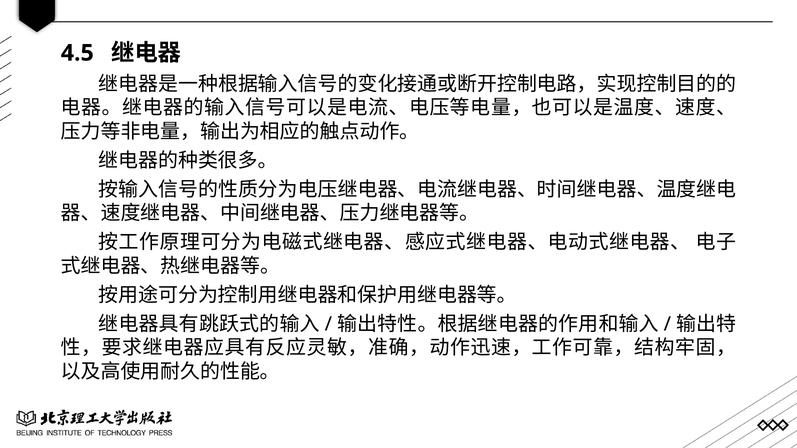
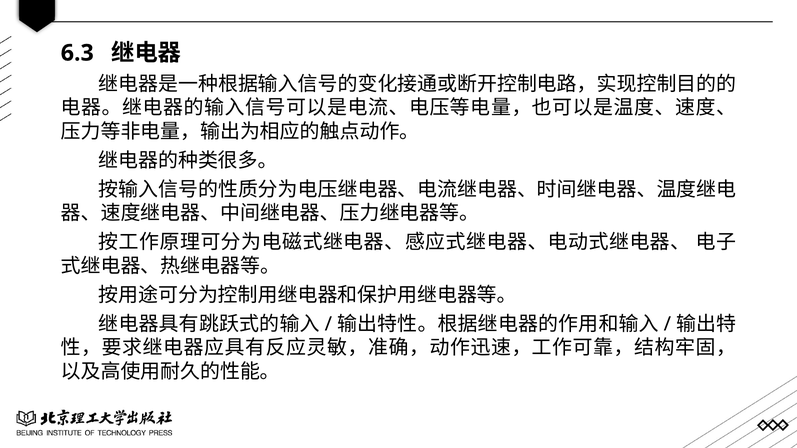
4.5: 4.5 -> 6.3 (77, 53)
